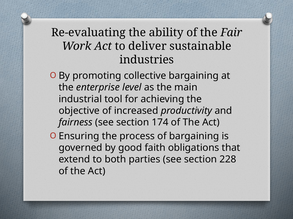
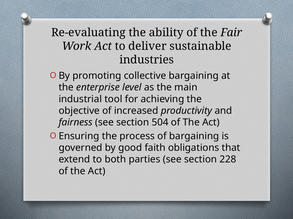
174: 174 -> 504 (160, 123)
